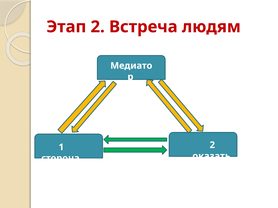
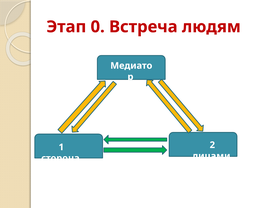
Этап 2: 2 -> 0 (98, 27)
оказать: оказать -> лицами (211, 156)
